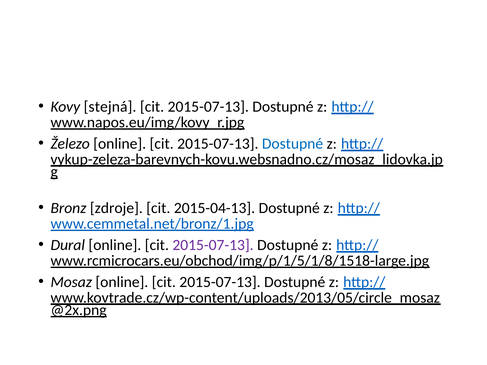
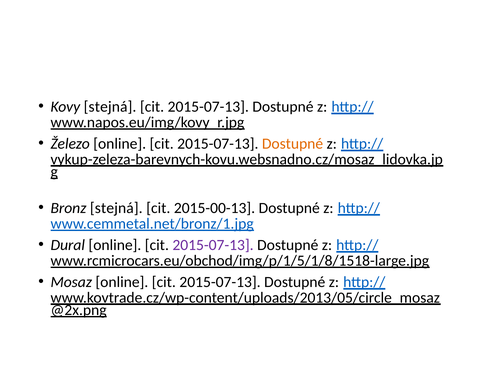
Dostupné colour: blue -> orange (293, 144)
Bronz zdroje: zdroje -> stejná (116, 208)
2015-04-13: 2015-04-13 -> 2015-00-13 (214, 208)
